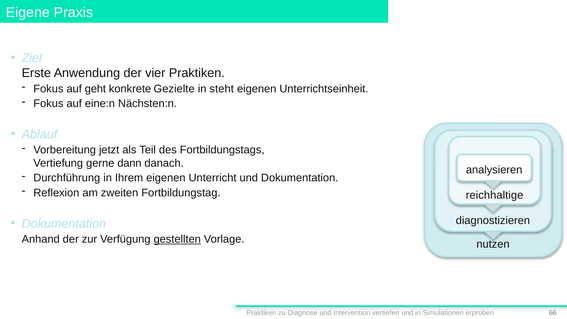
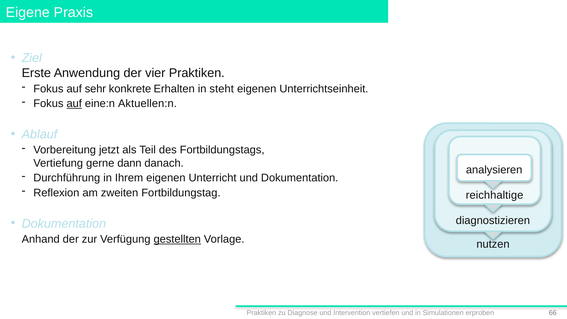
geht: geht -> sehr (95, 89)
Gezielte: Gezielte -> Erhalten (174, 89)
auf underline: none -> present (74, 104)
Nächsten:n: Nächsten:n -> Aktuellen:n (147, 104)
